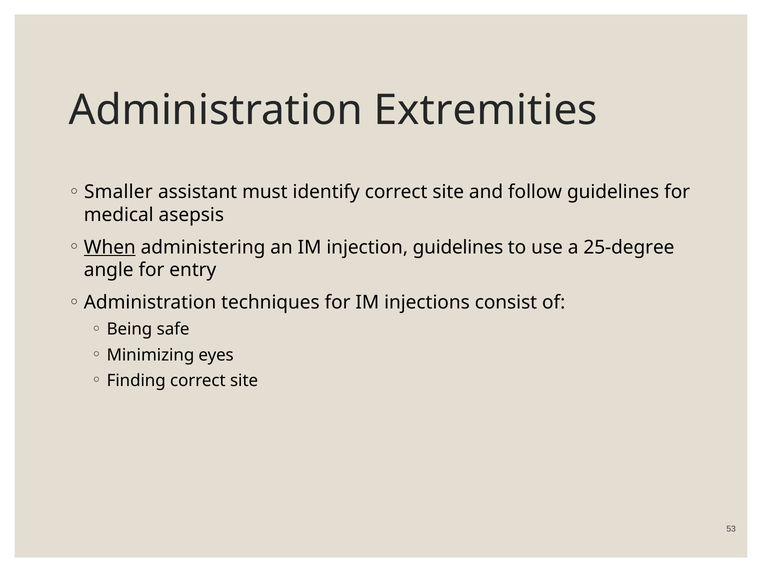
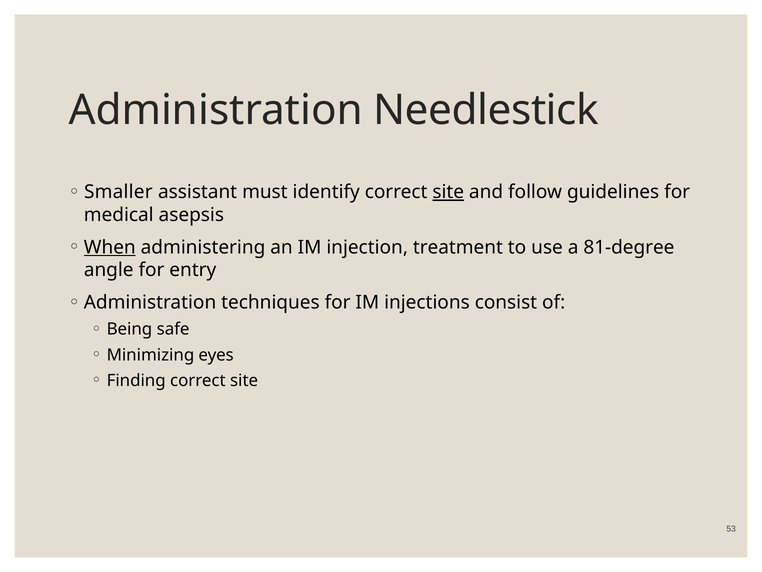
Extremities: Extremities -> Needlestick (486, 110)
site underline: none -> present (448, 192)
injection guidelines: guidelines -> treatment (458, 247)
25-degree: 25-degree -> 81-degree (629, 247)
